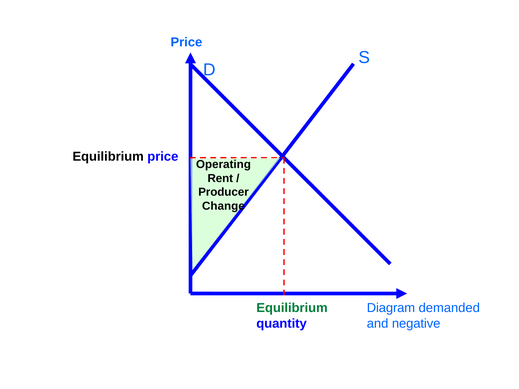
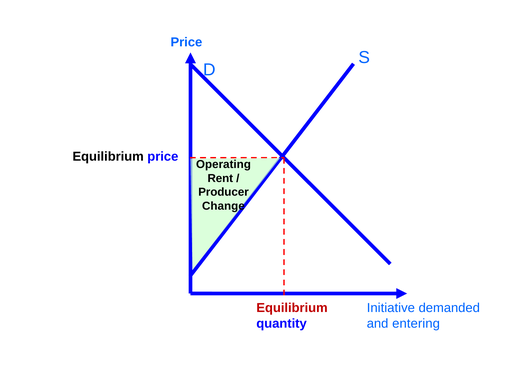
Equilibrium colour: green -> red (292, 308)
Diagram: Diagram -> Initiative (391, 308)
negative: negative -> entering (416, 324)
